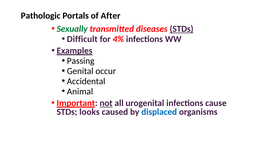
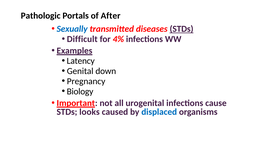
Sexually colour: green -> blue (72, 29)
Passing: Passing -> Latency (81, 61)
occur: occur -> down (106, 71)
Accidental: Accidental -> Pregnancy (86, 81)
Animal: Animal -> Biology (80, 91)
not underline: present -> none (106, 103)
